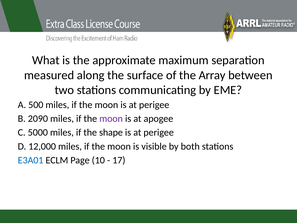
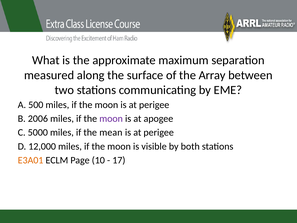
2090: 2090 -> 2006 (38, 118)
shape: shape -> mean (111, 132)
E3A01 colour: blue -> orange (31, 160)
